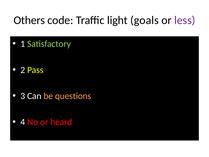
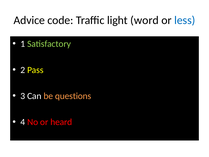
Others: Others -> Advice (29, 20)
goals: goals -> word (145, 20)
less colour: purple -> blue (185, 20)
